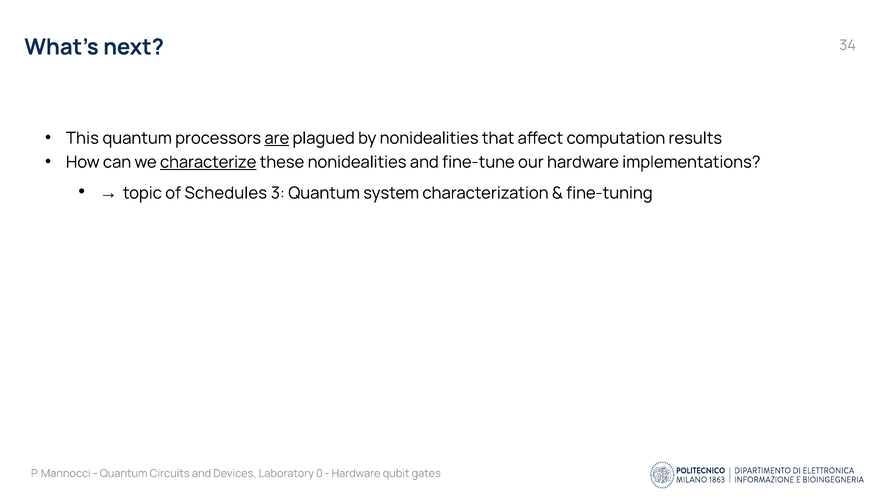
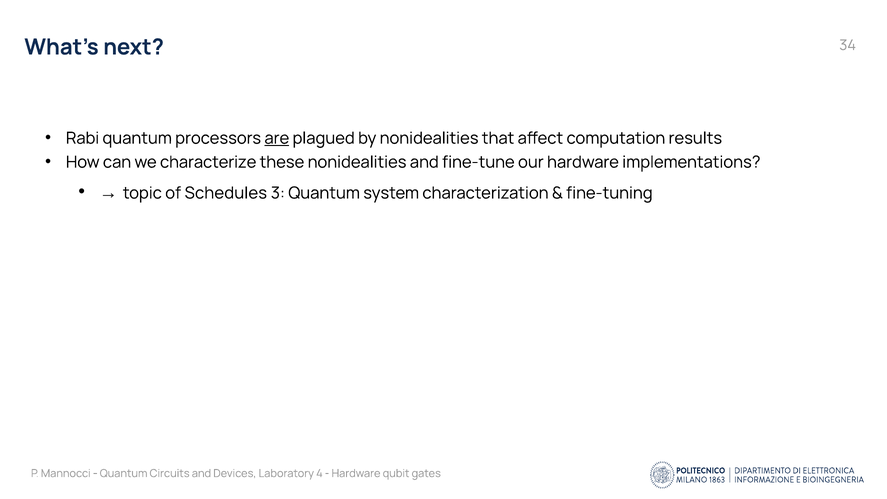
This: This -> Rabi (83, 138)
characterize underline: present -> none (208, 162)
0: 0 -> 4 (319, 473)
